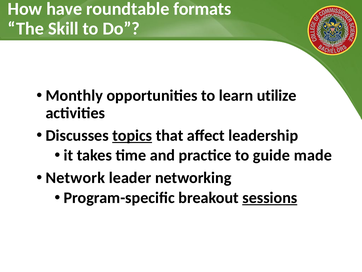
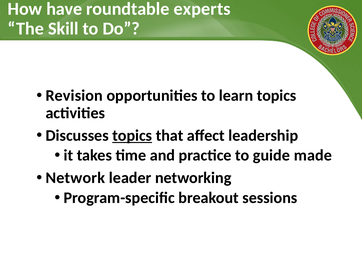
formats: formats -> experts (202, 9)
Monthly: Monthly -> Revision (74, 95)
learn utilize: utilize -> topics (277, 95)
sessions underline: present -> none (270, 197)
